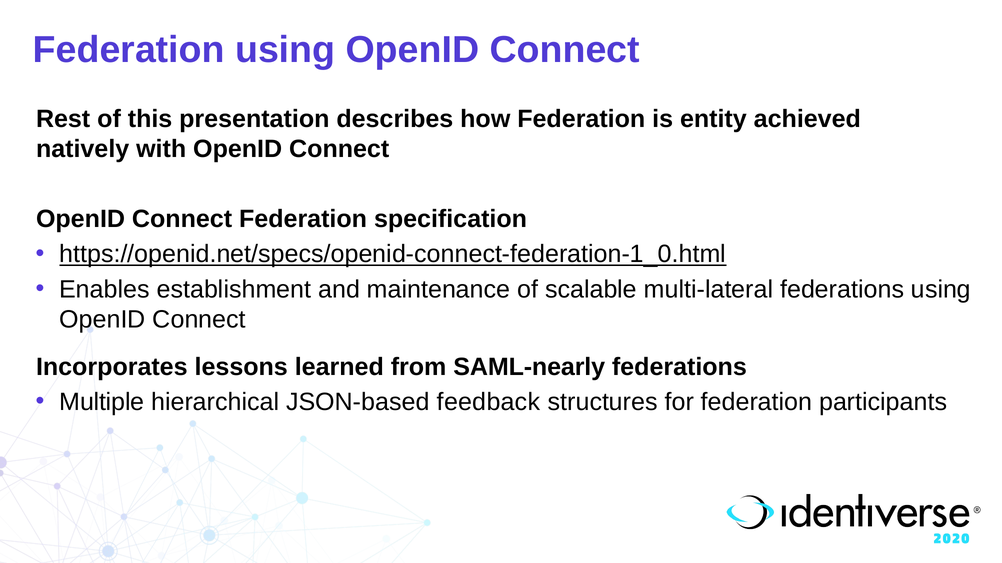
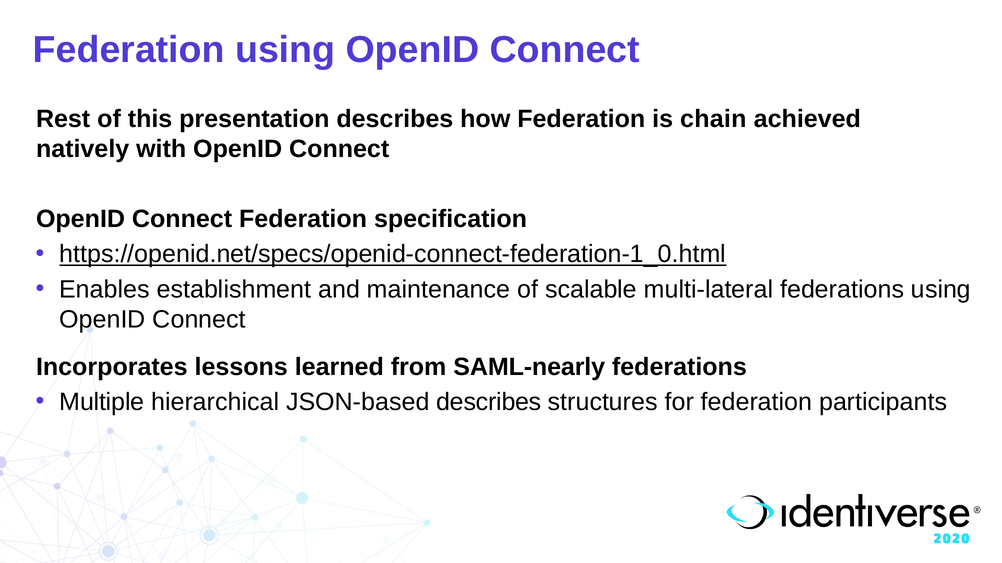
entity: entity -> chain (713, 119)
JSON-based feedback: feedback -> describes (489, 402)
